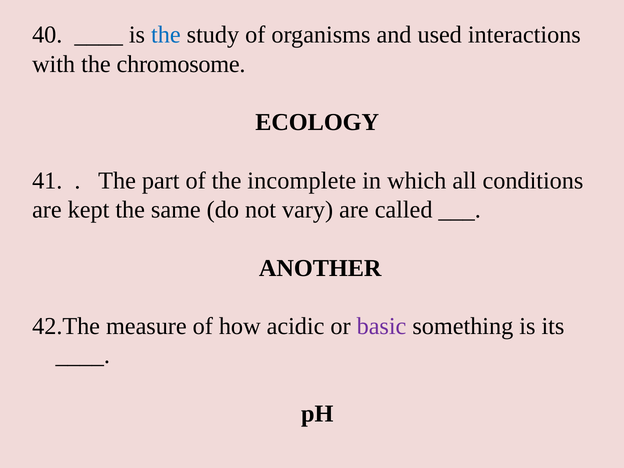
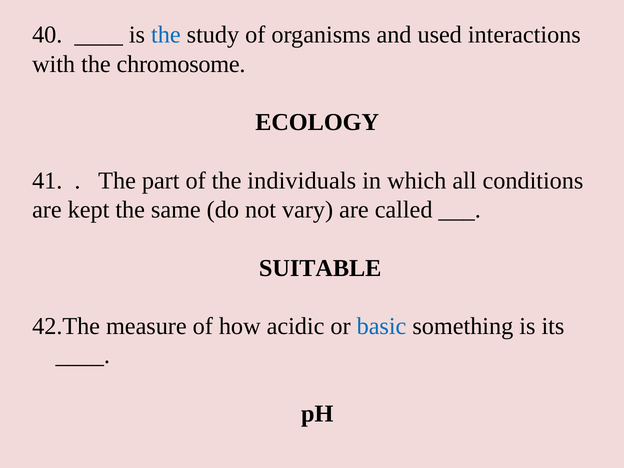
incomplete: incomplete -> individuals (302, 181)
ANOTHER: ANOTHER -> SUITABLE (320, 268)
basic colour: purple -> blue (382, 326)
